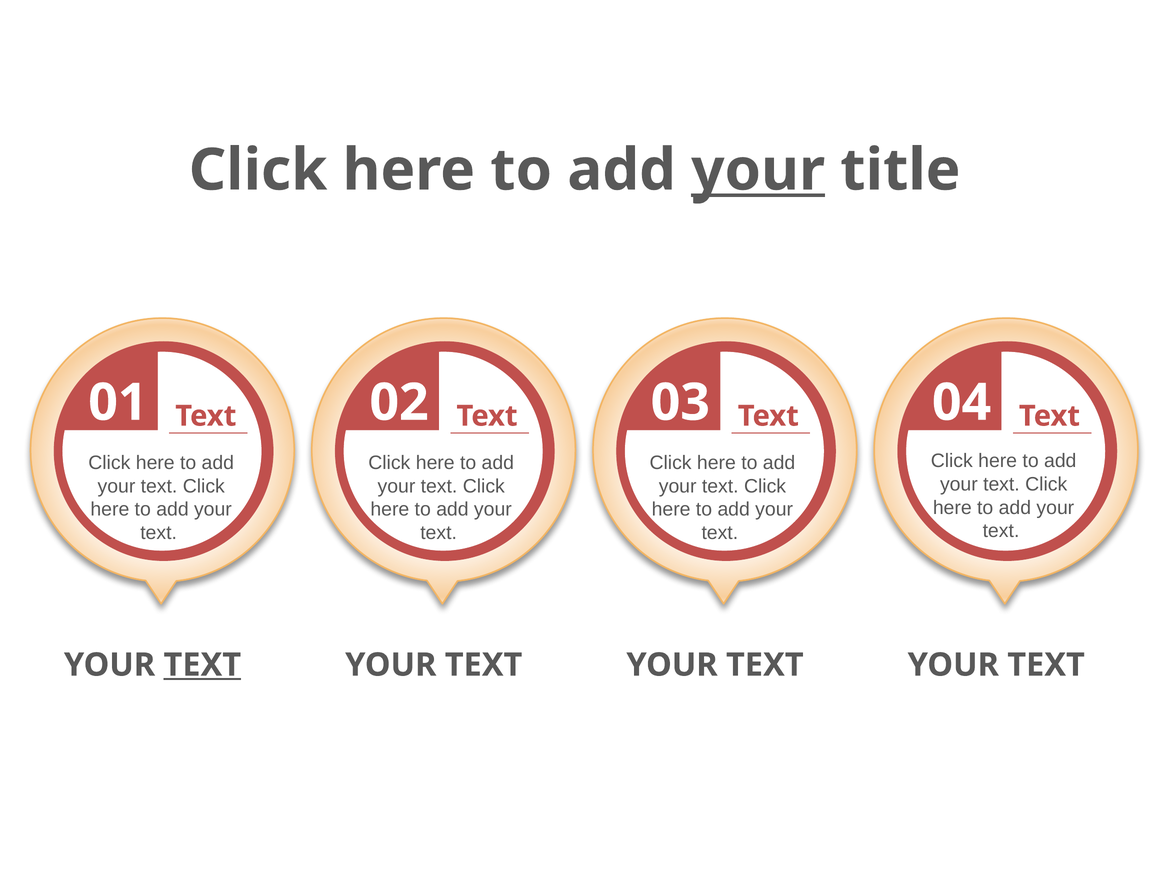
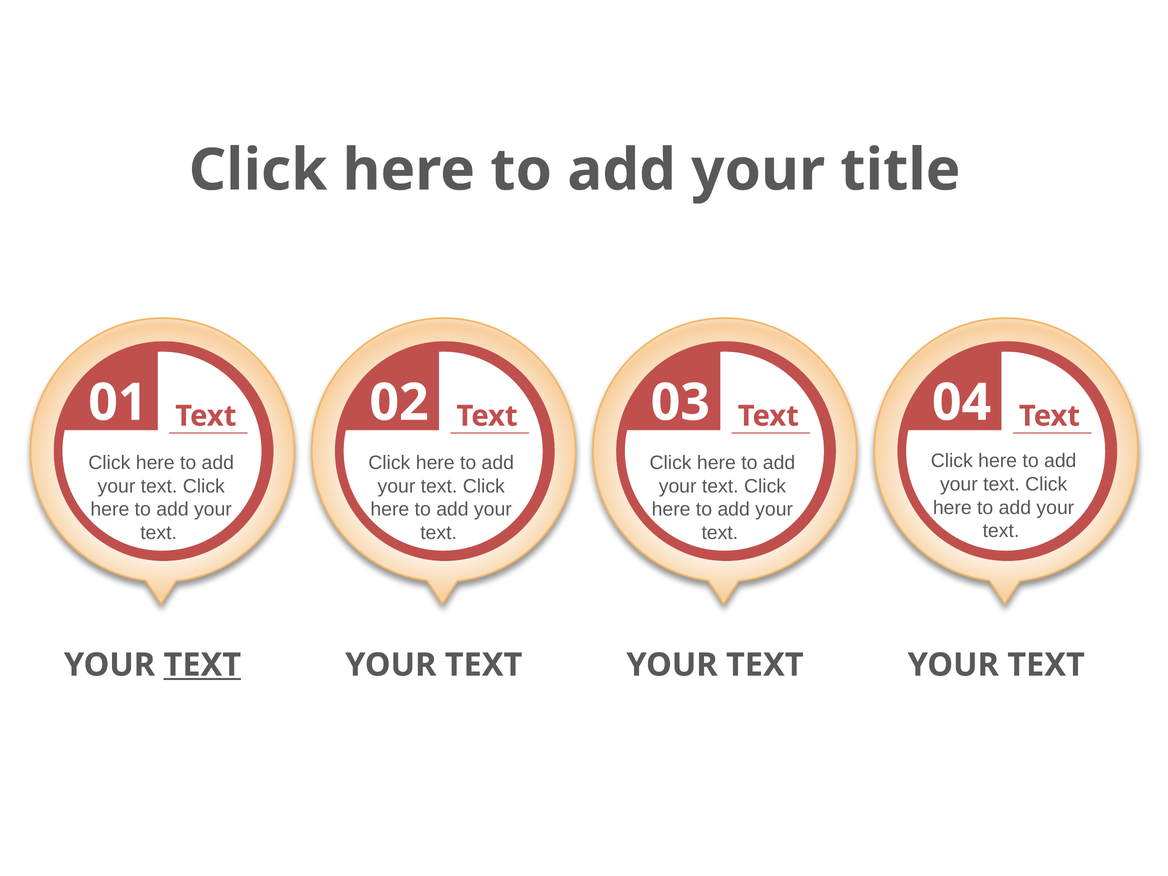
your underline: present -> none (758, 170)
